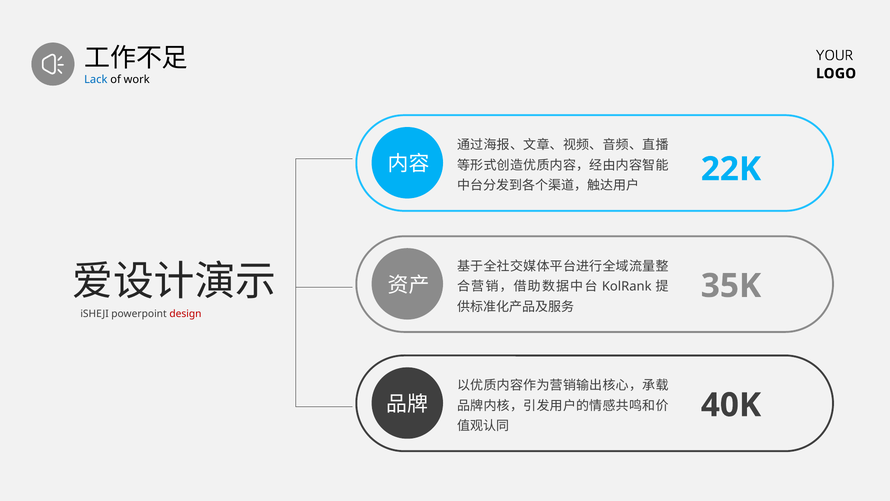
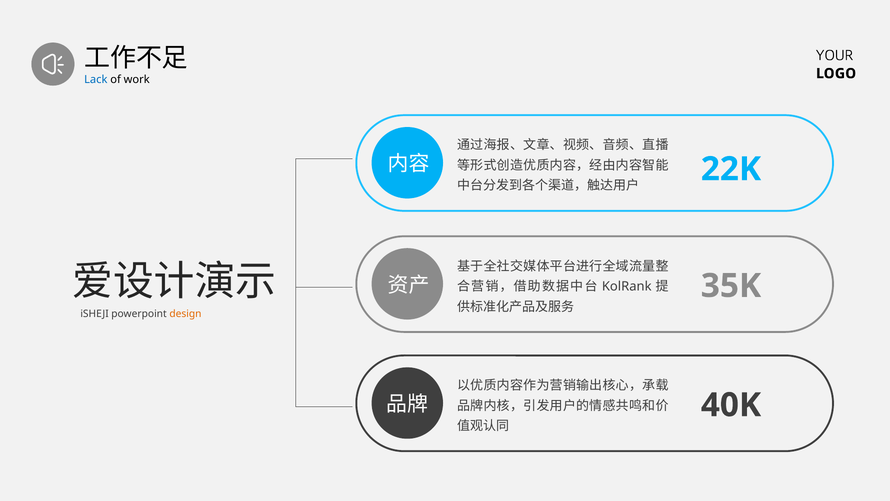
design colour: red -> orange (185, 314)
